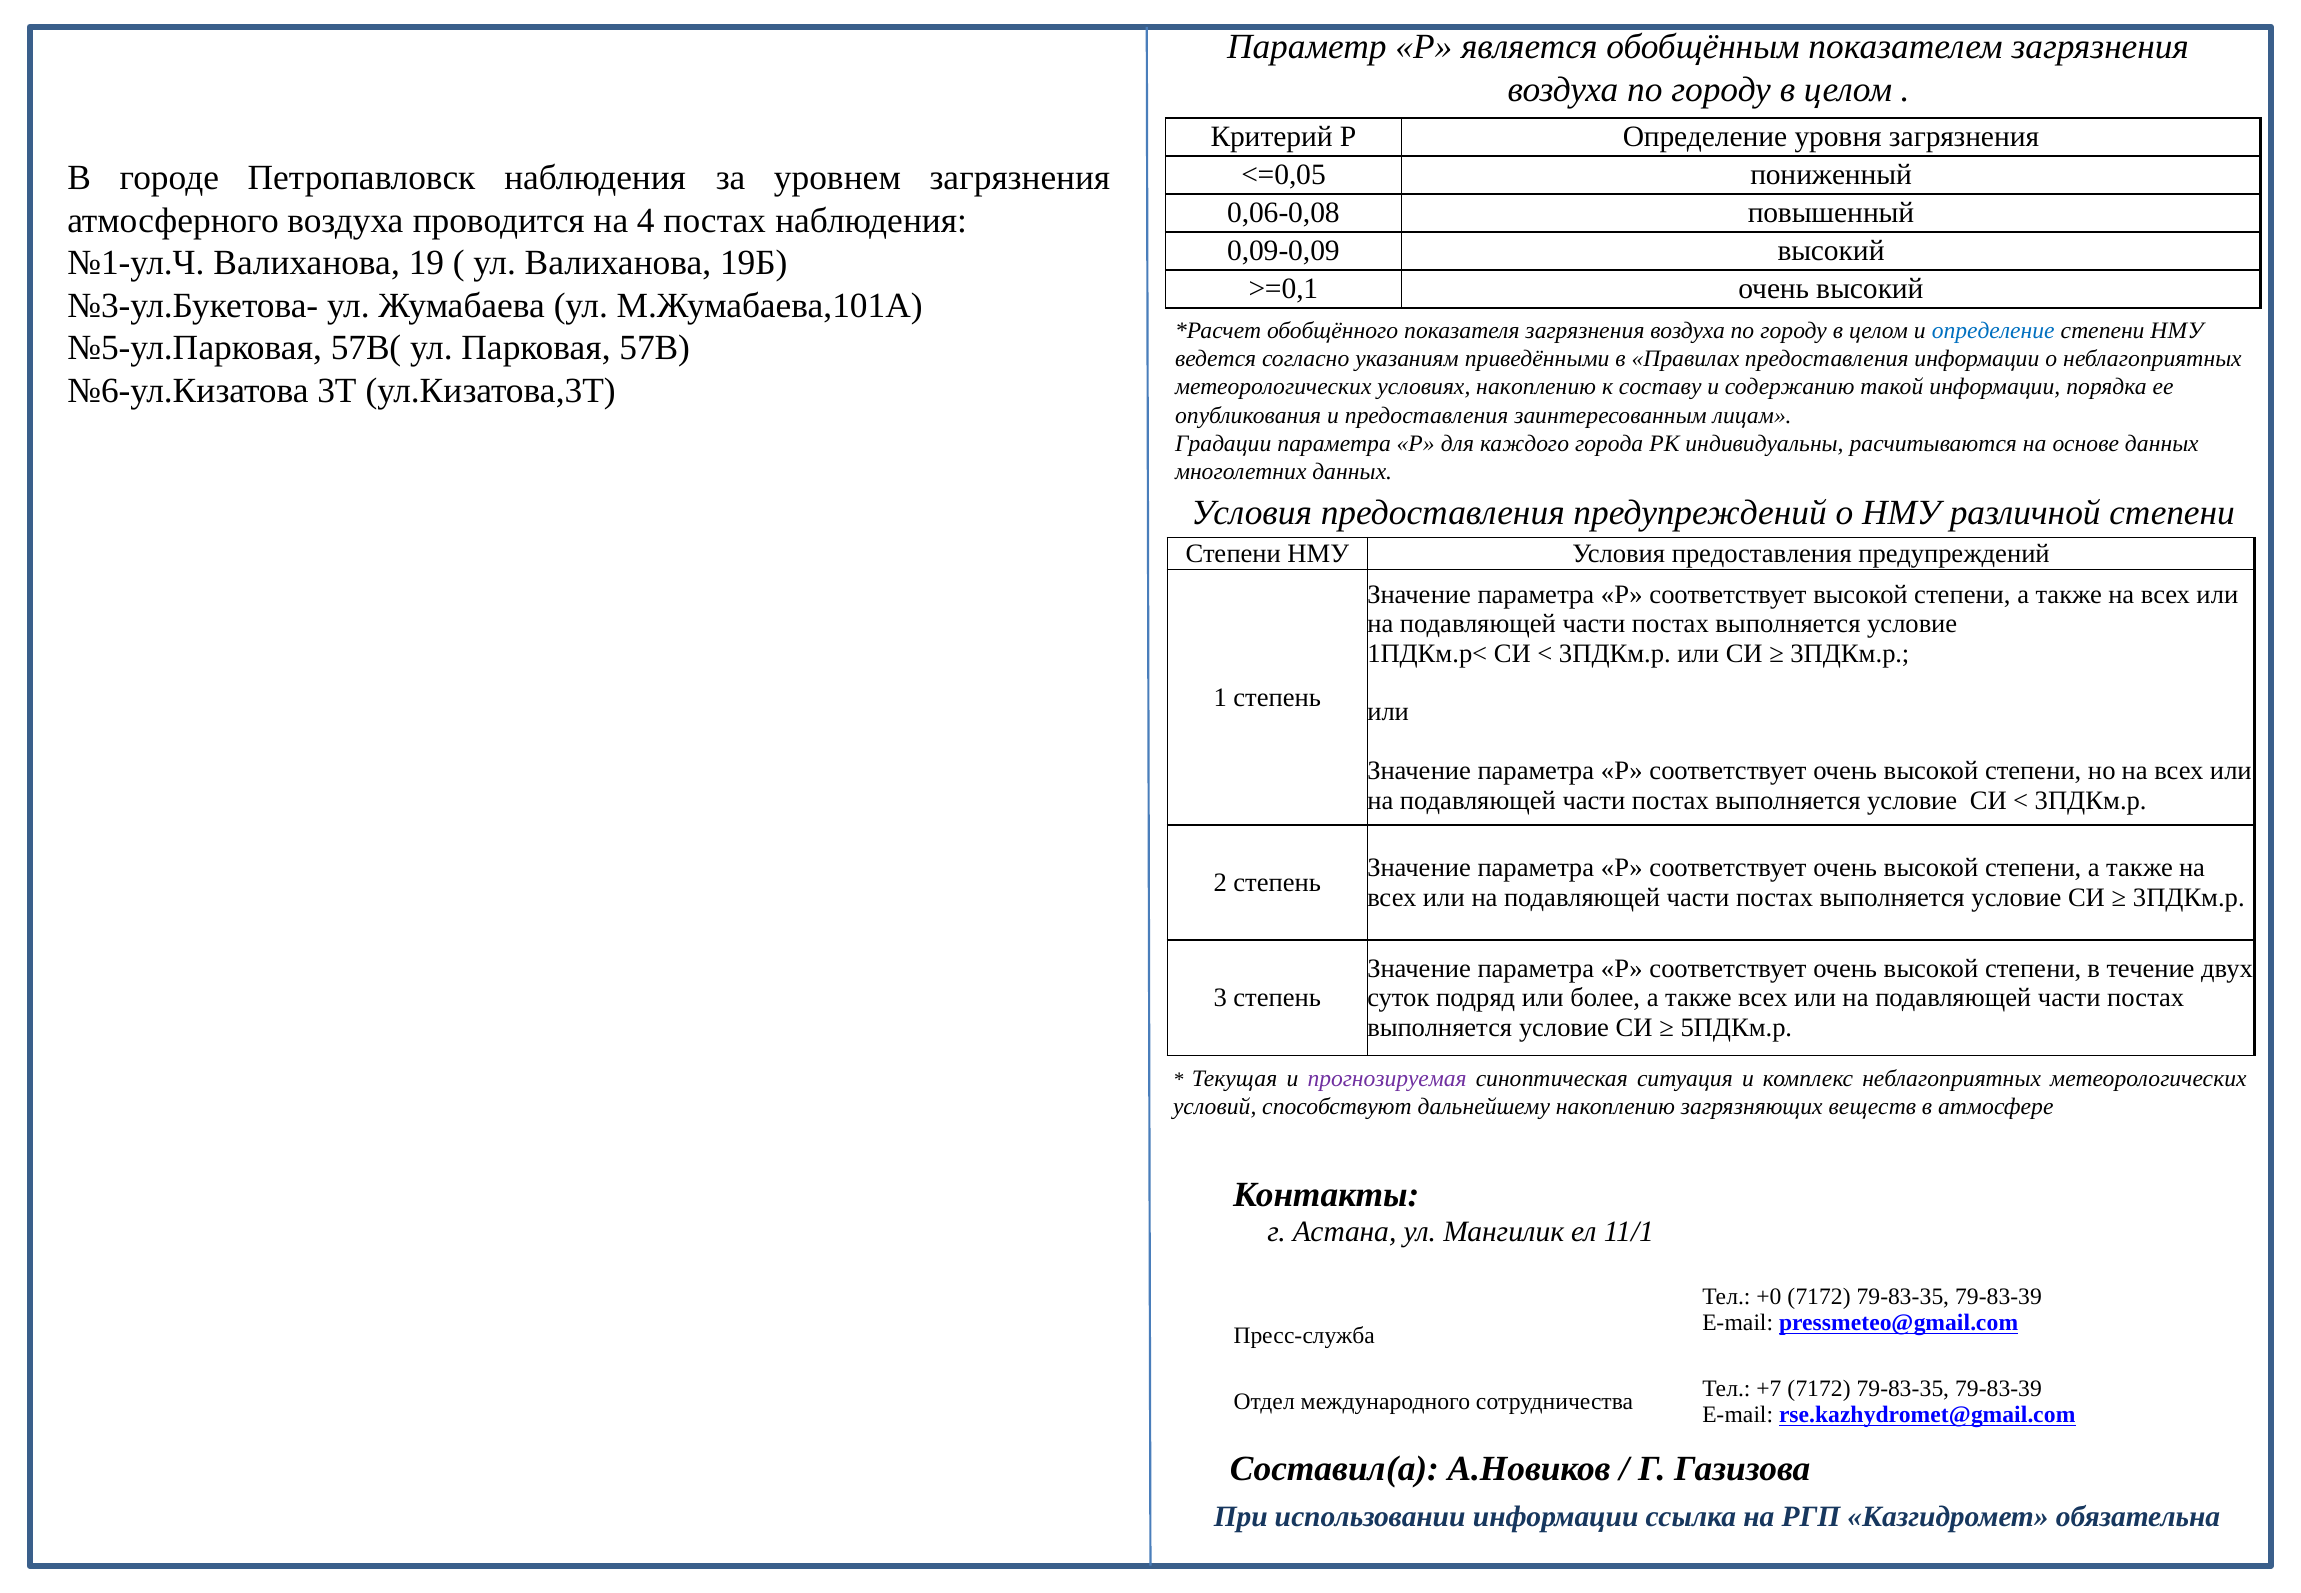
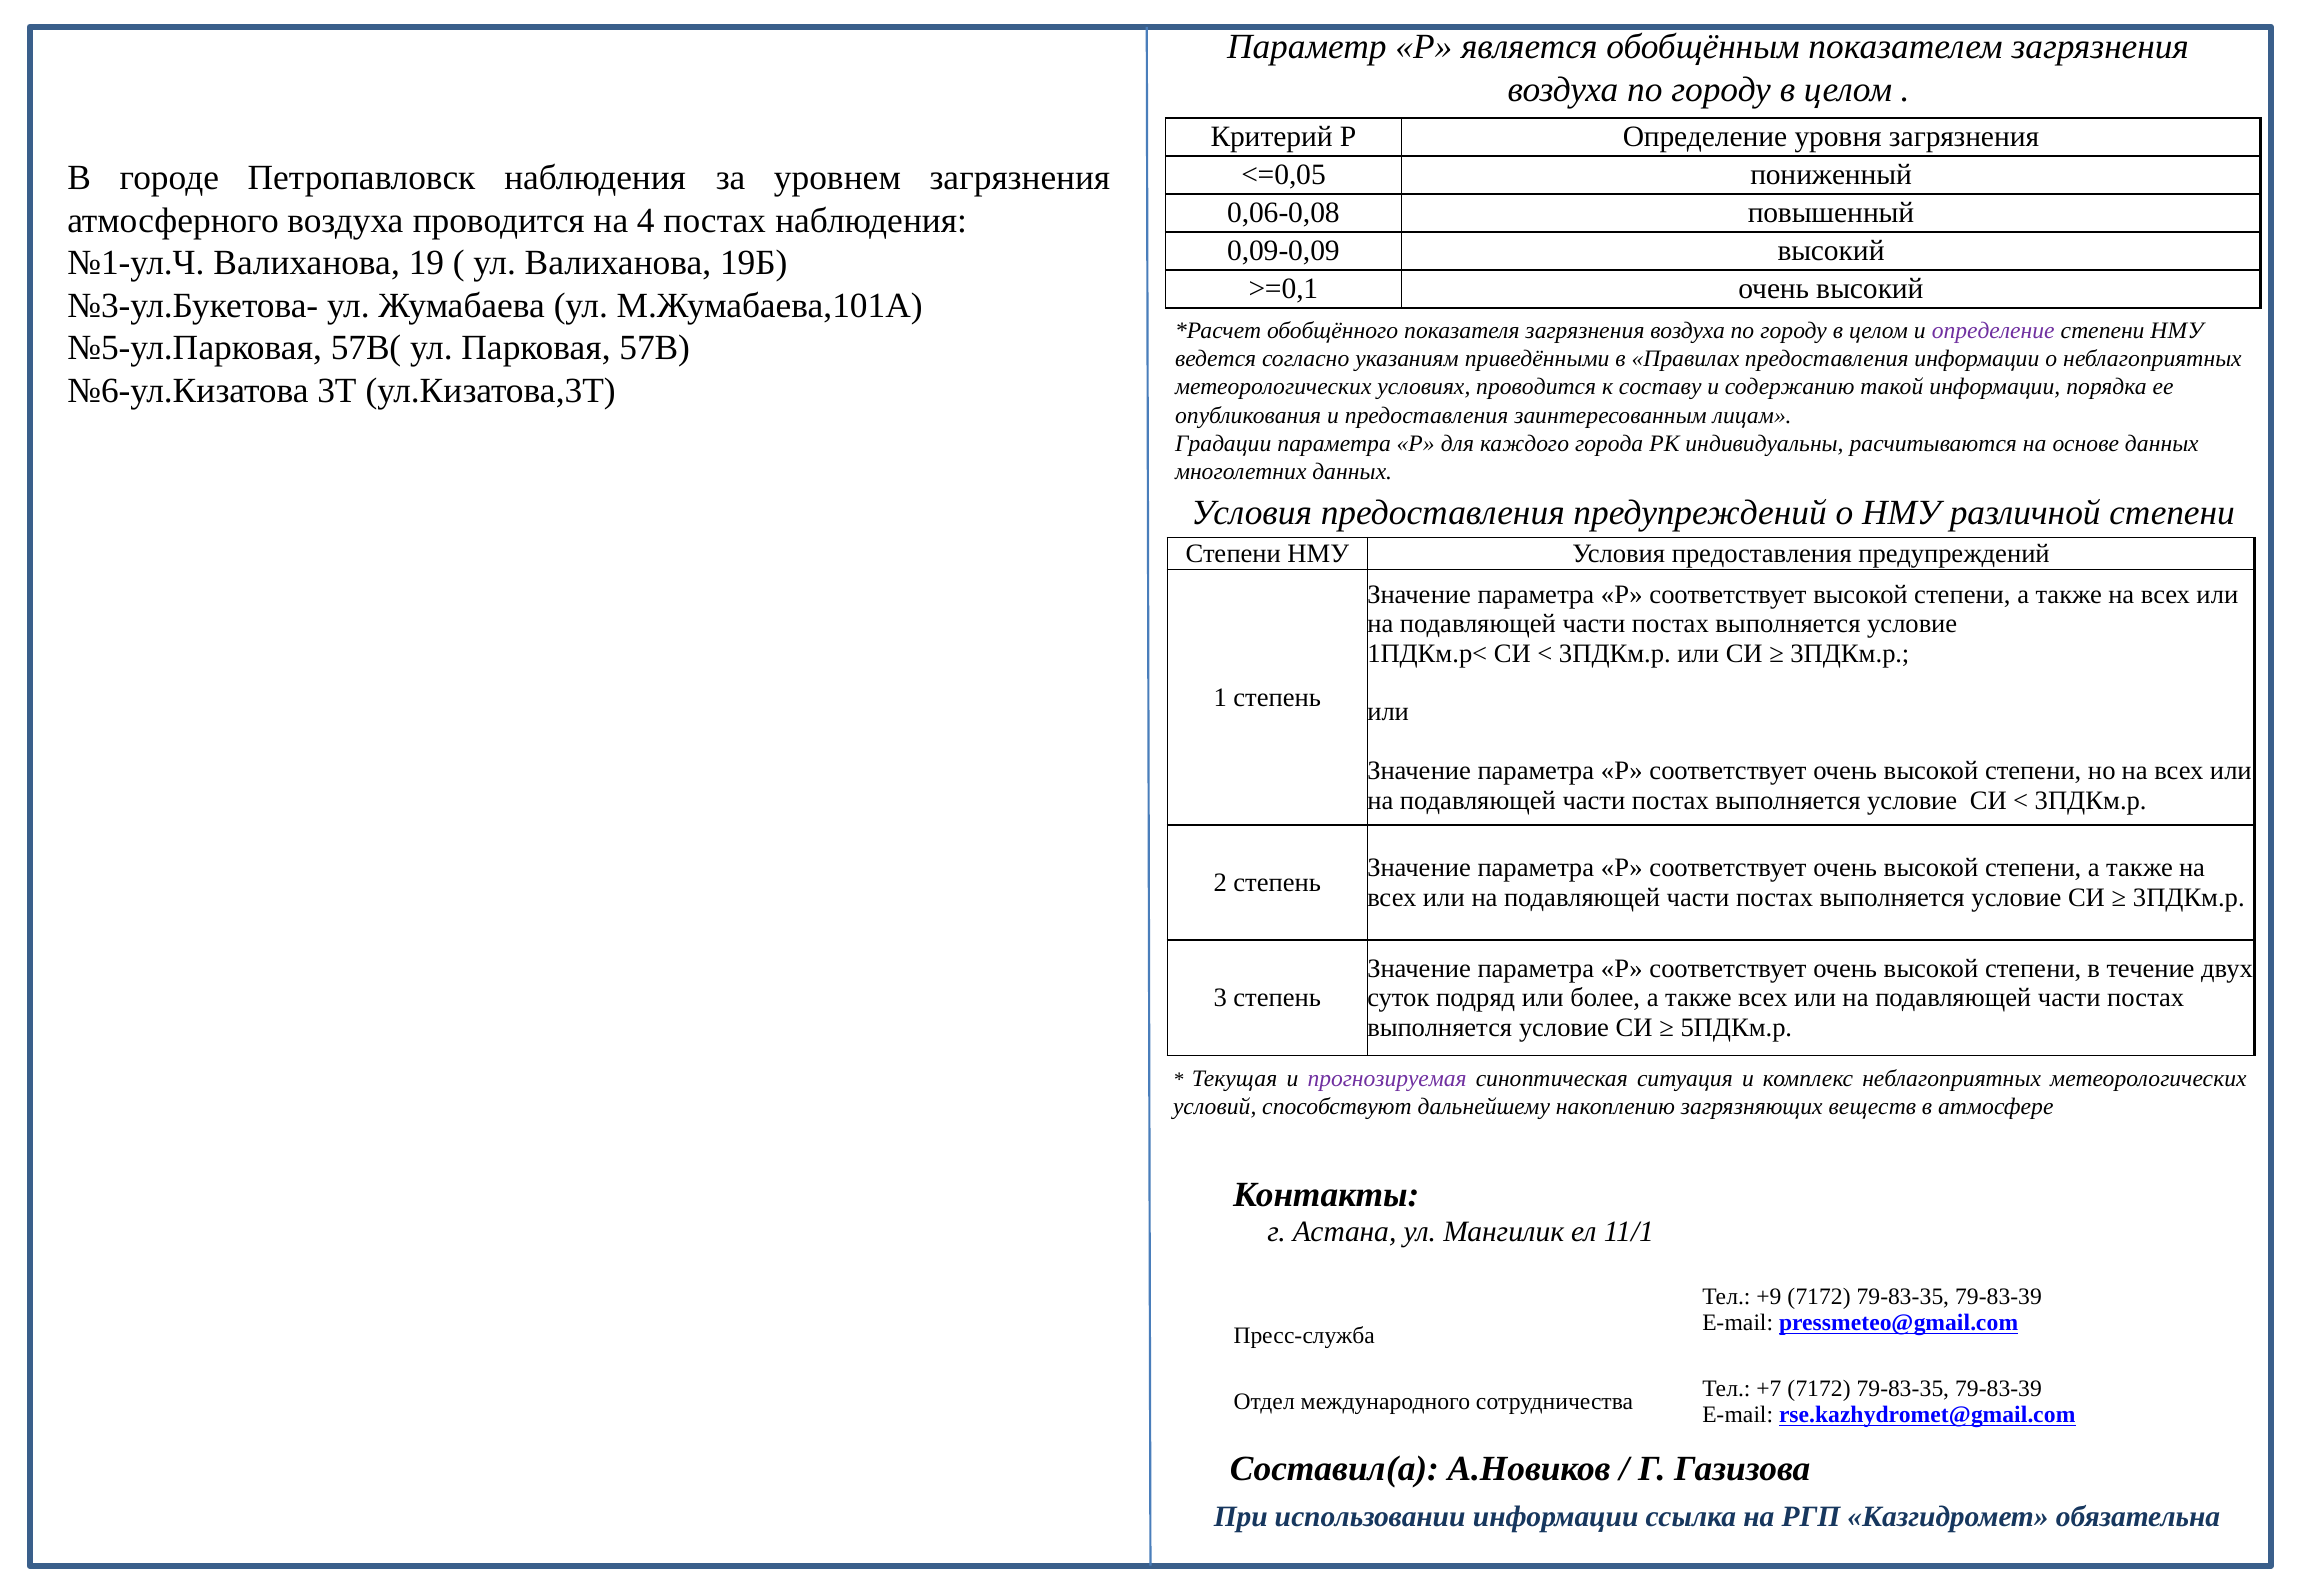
определение colour: blue -> purple (1993, 331)
условиях накоплению: накоплению -> проводится (1536, 387)
+0: +0 -> +9 (1769, 1297)
